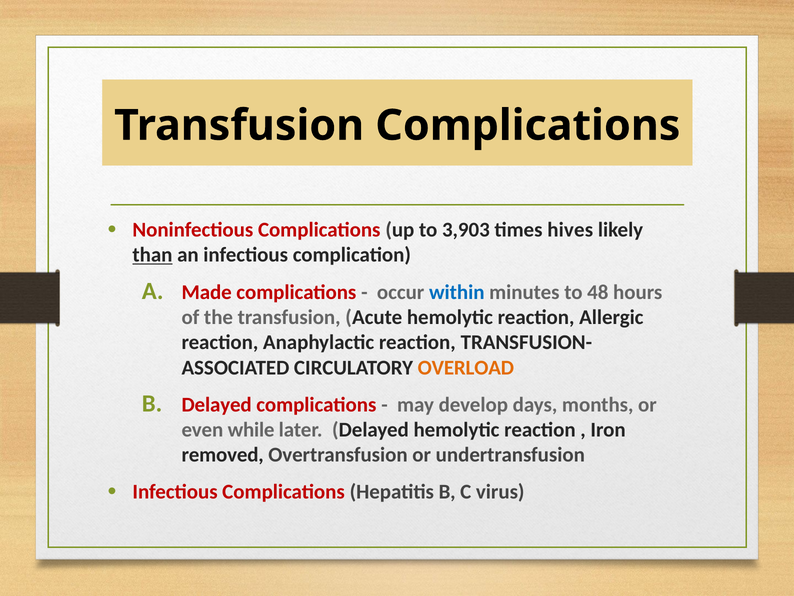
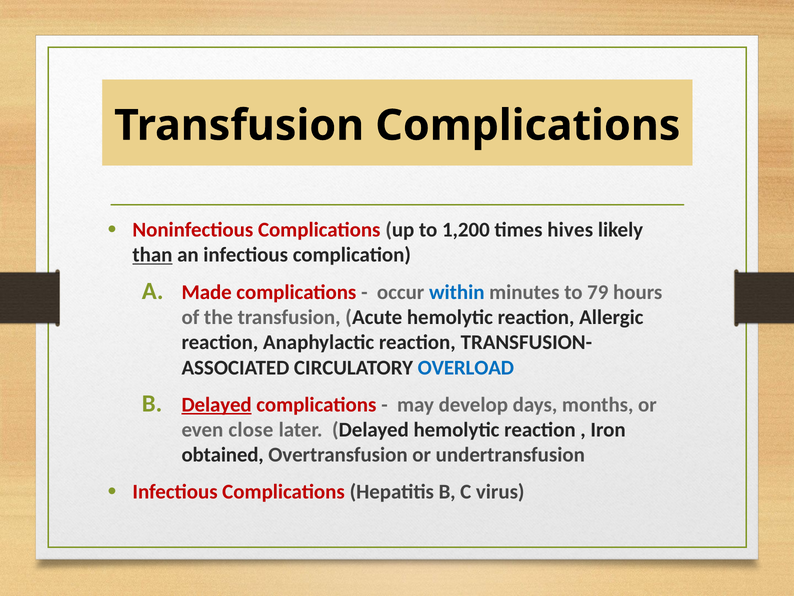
3,903: 3,903 -> 1,200 (466, 230)
48: 48 -> 79 (598, 292)
OVERLOAD colour: orange -> blue (466, 367)
Delayed underline: none -> present (217, 404)
while: while -> close (251, 429)
removed: removed -> obtained (223, 455)
